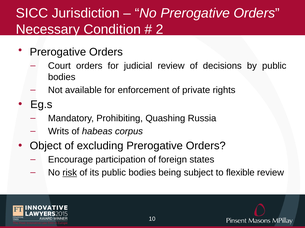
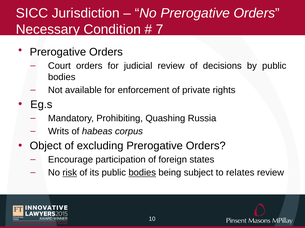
2: 2 -> 7 (160, 29)
bodies underline: none -> present (142, 173)
flexible: flexible -> relates (240, 173)
